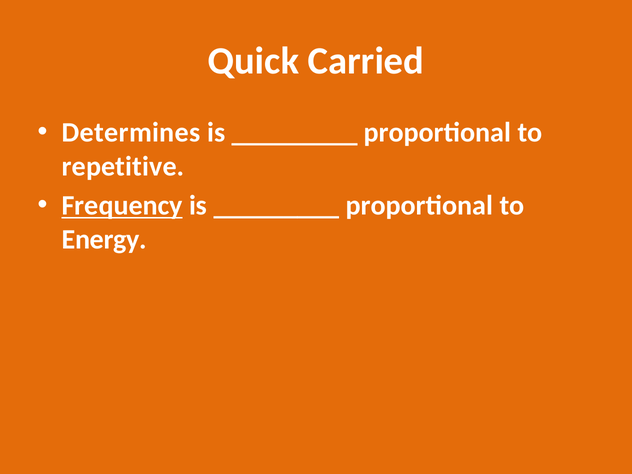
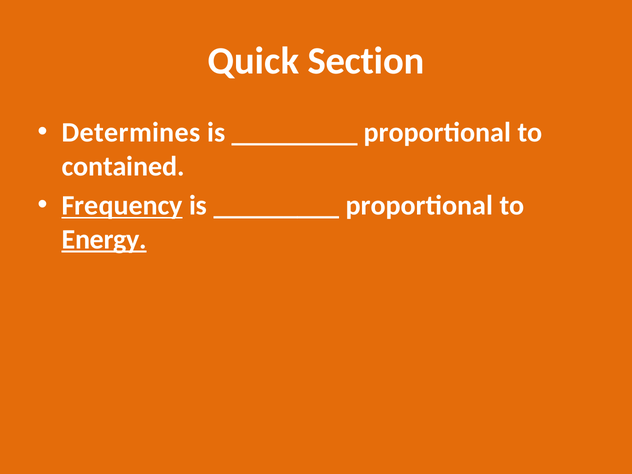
Carried: Carried -> Section (366, 61)
repetitive: repetitive -> contained (123, 166)
Energy underline: none -> present (104, 239)
